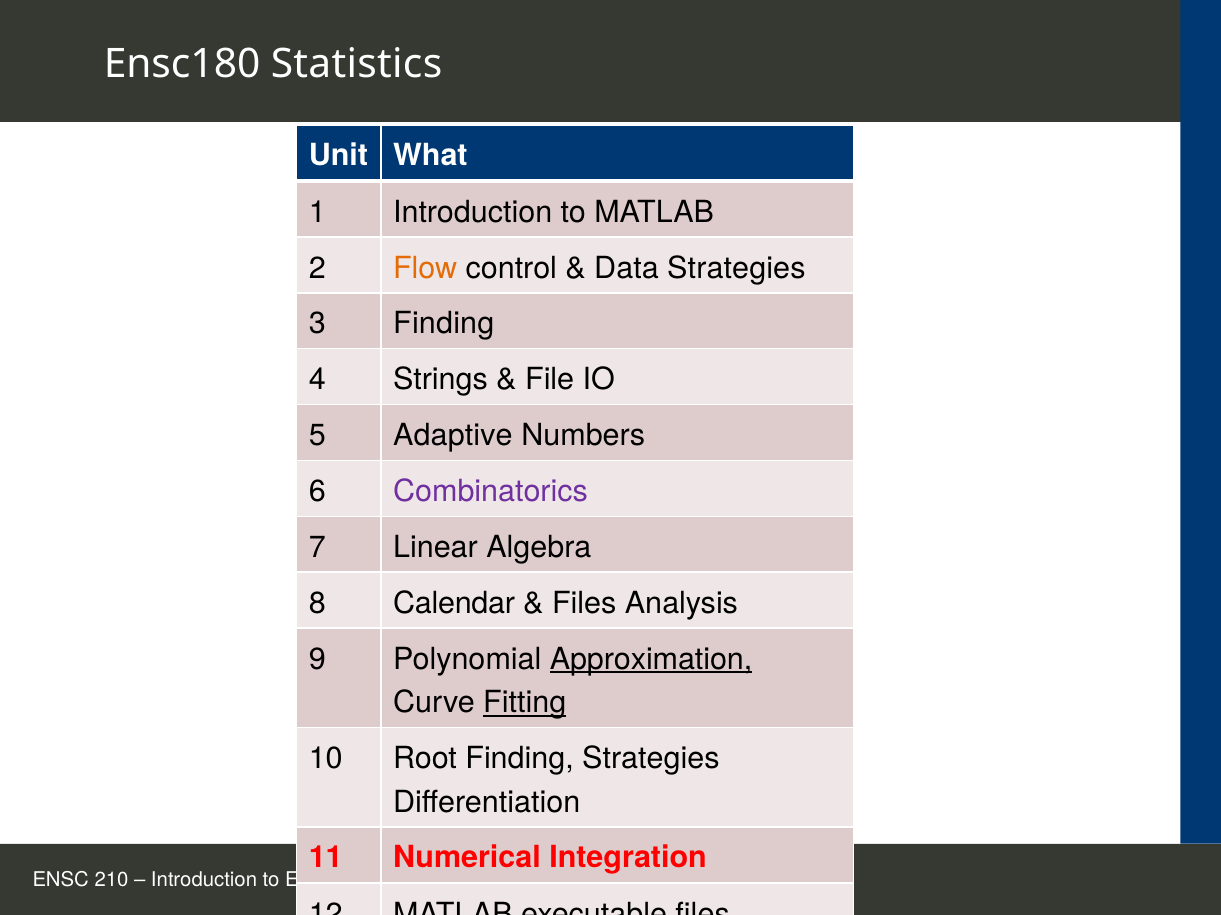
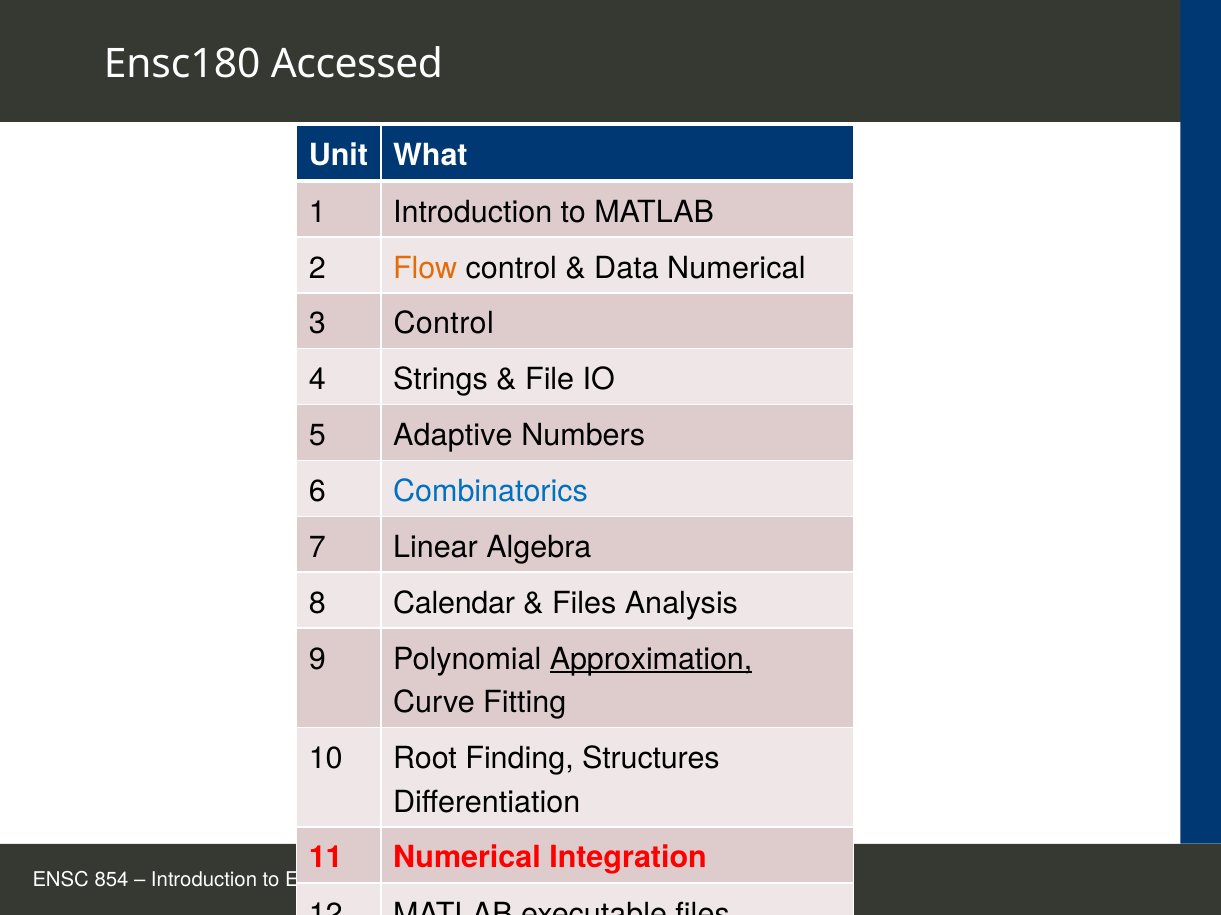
Statistics: Statistics -> Accessed (357, 64)
Data Strategies: Strategies -> Numerical (736, 268)
3 Finding: Finding -> Control (444, 324)
Combinatorics colour: purple -> blue (491, 492)
Fitting underline: present -> none (525, 703)
Finding Strategies: Strategies -> Structures (651, 759)
210: 210 -> 854 (111, 881)
